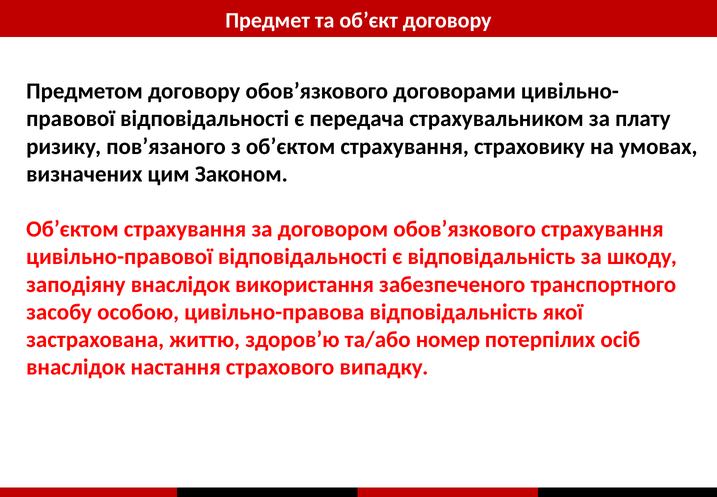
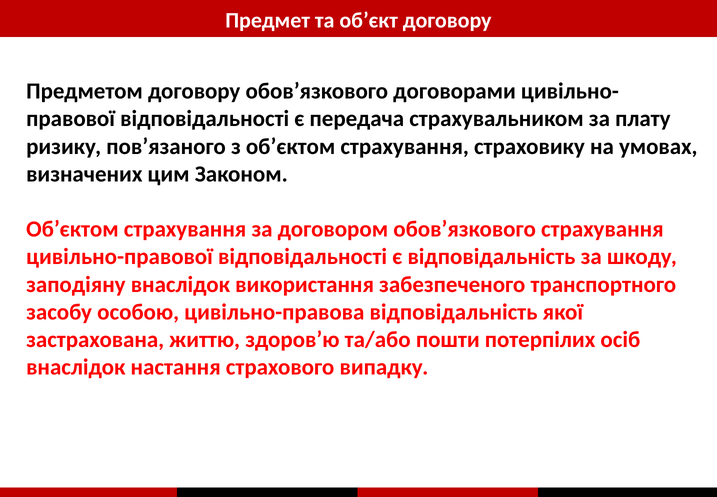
номер: номер -> пошти (448, 339)
